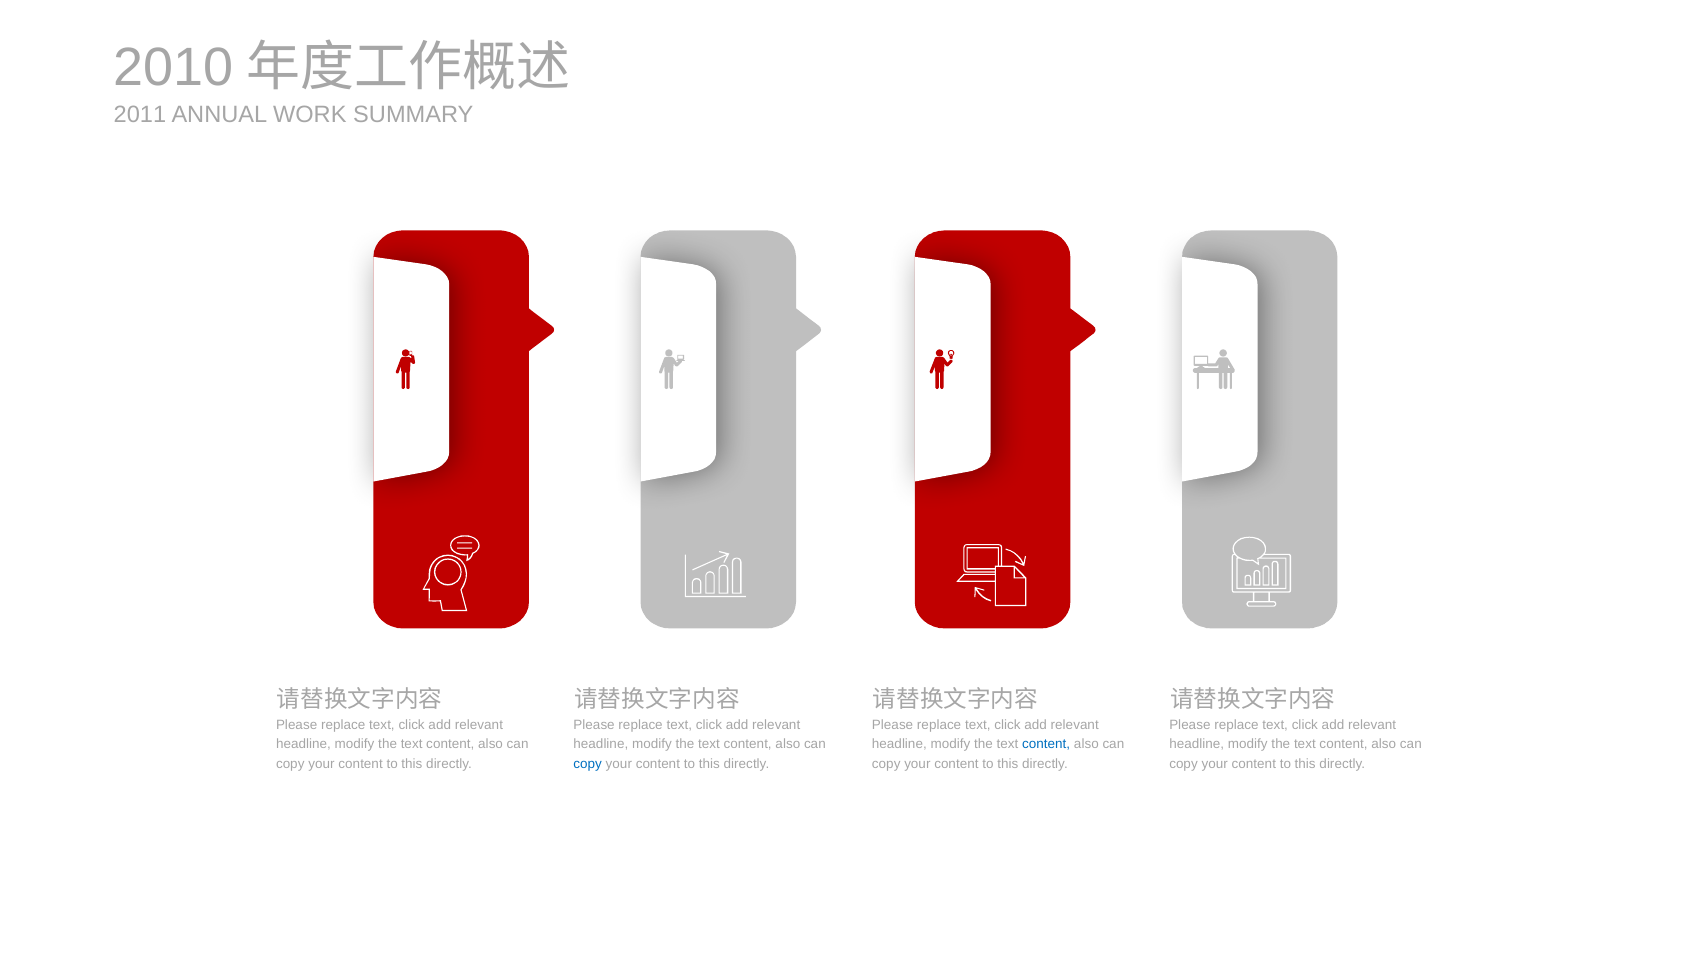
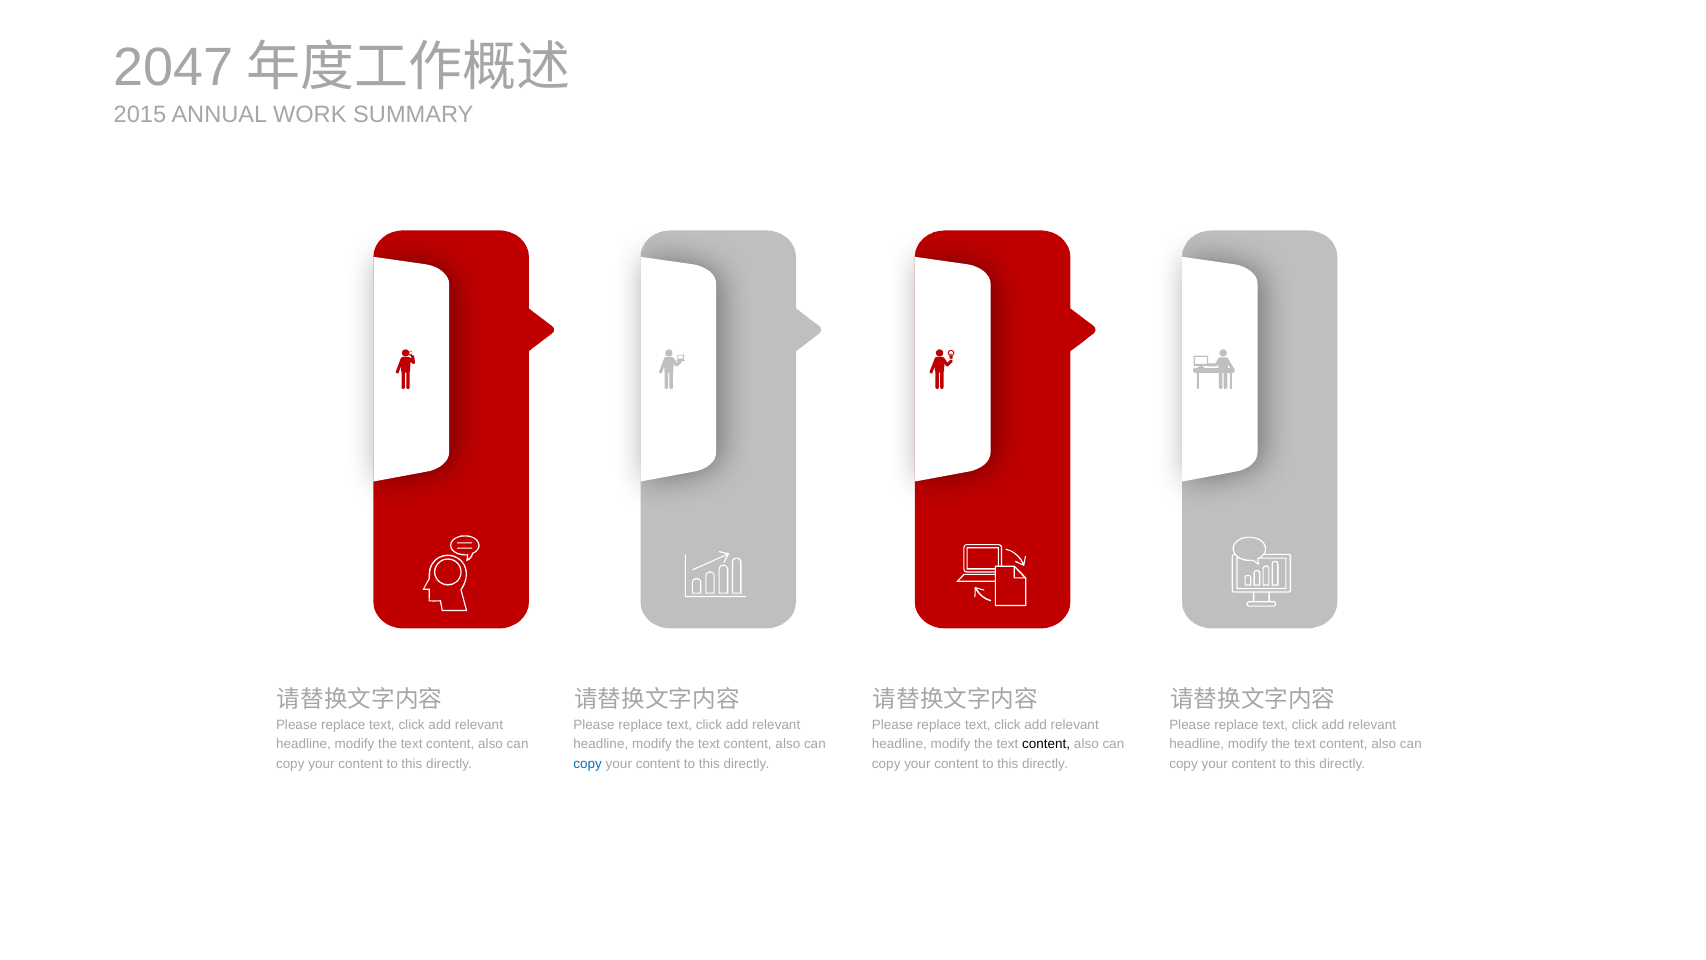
2010: 2010 -> 2047 (174, 67)
2011: 2011 -> 2015 (140, 114)
content colour: blue -> black (1046, 744)
